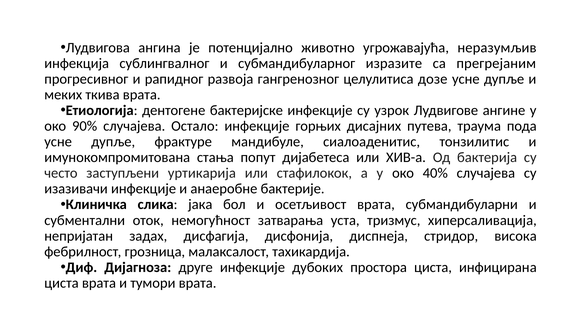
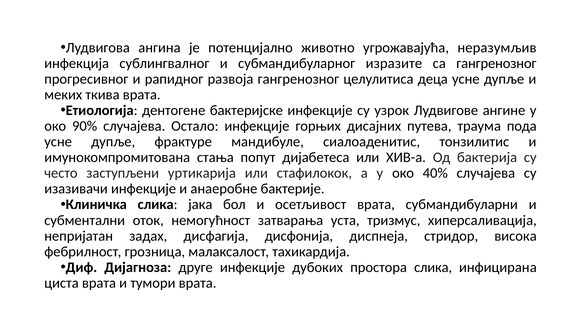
са прегрејаним: прегрејаним -> гангренозног (496, 63)
дозе: дозе -> деца (433, 79)
простора циста: циста -> слика (433, 267)
